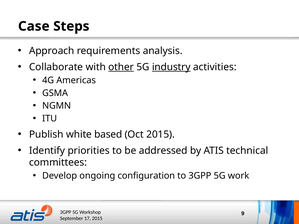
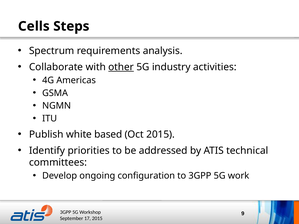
Case: Case -> Cells (34, 26)
Approach: Approach -> Spectrum (52, 51)
industry underline: present -> none (171, 67)
